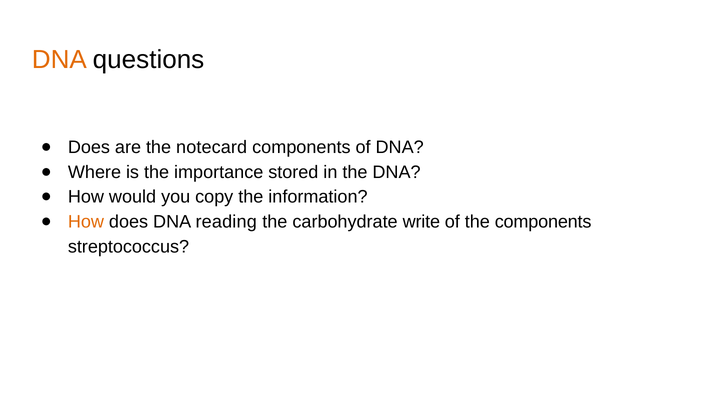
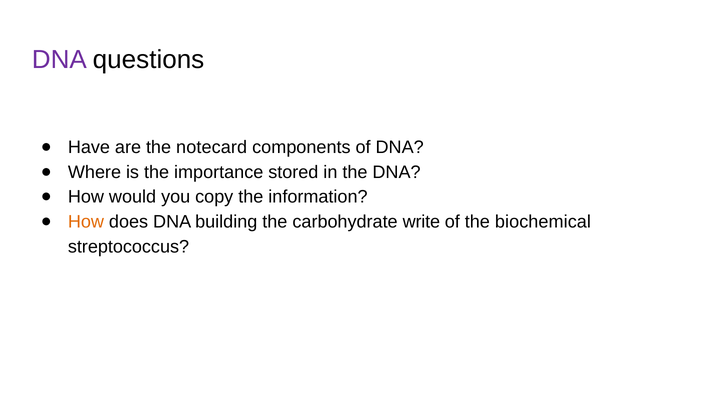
DNA colour: orange -> purple (59, 60)
Does: Does -> Have (89, 147)
reading: reading -> building (226, 222)
the components: components -> biochemical (543, 222)
